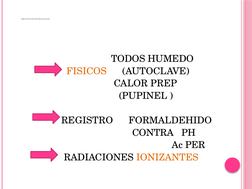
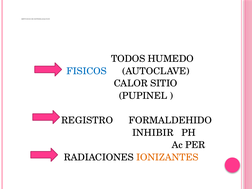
FISICOS colour: orange -> blue (87, 71)
PREP: PREP -> SITIO (164, 83)
CONTRA: CONTRA -> INHIBIR (153, 133)
